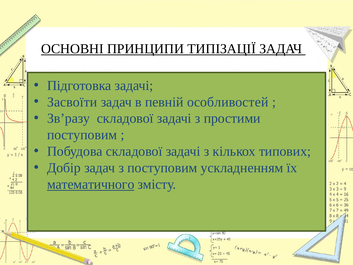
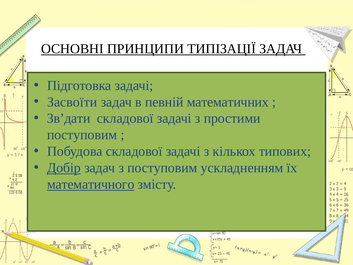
особливостей: особливостей -> математичних (228, 102)
Зв’разу: Зв’разу -> Зв’дати (69, 118)
Добір underline: none -> present (64, 168)
